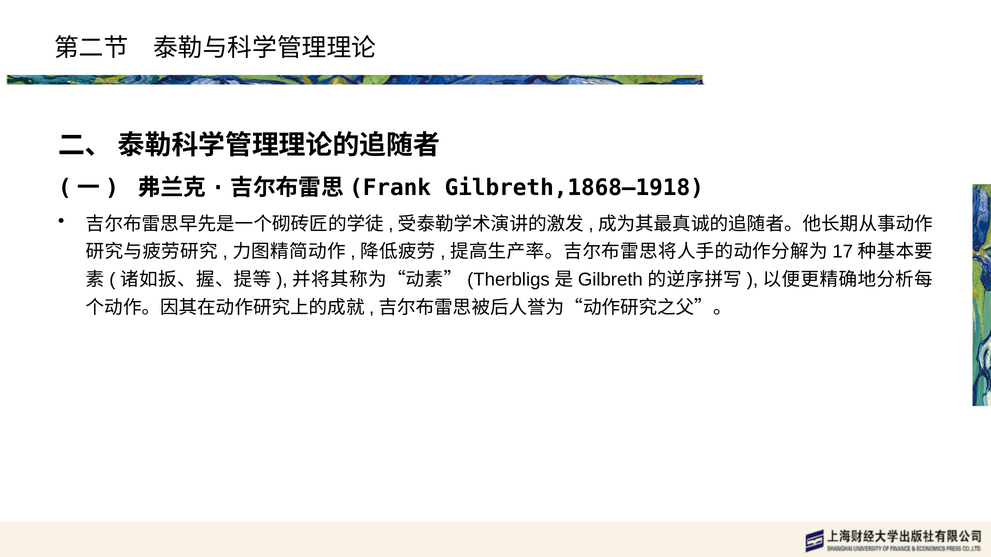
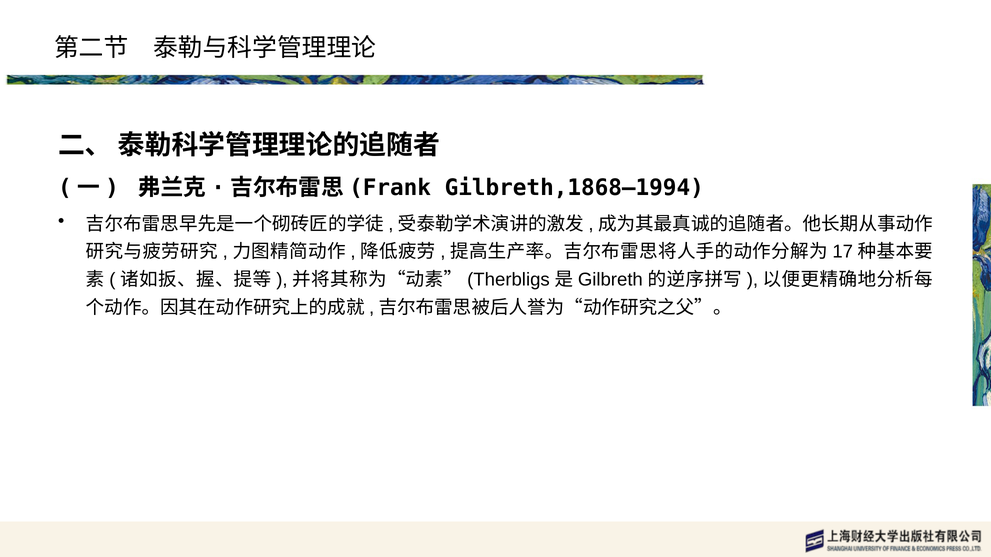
Gilbreth,1868—1918: Gilbreth,1868—1918 -> Gilbreth,1868—1994 (574, 188)
